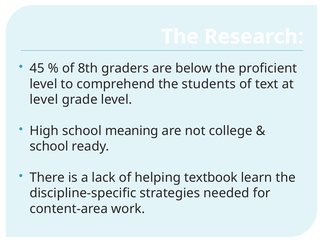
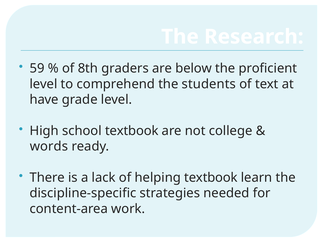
45: 45 -> 59 (37, 68)
level: level -> have (44, 100)
school meaning: meaning -> textbook (132, 131)
school: school -> words (49, 147)
